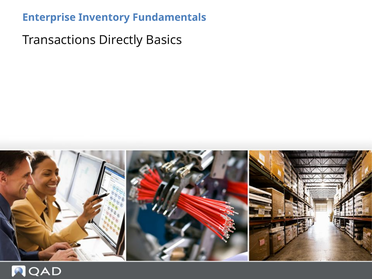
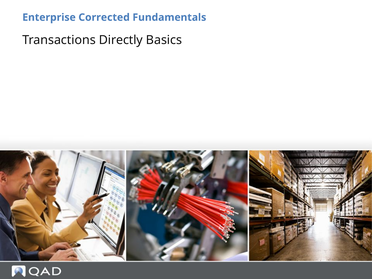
Inventory: Inventory -> Corrected (104, 17)
